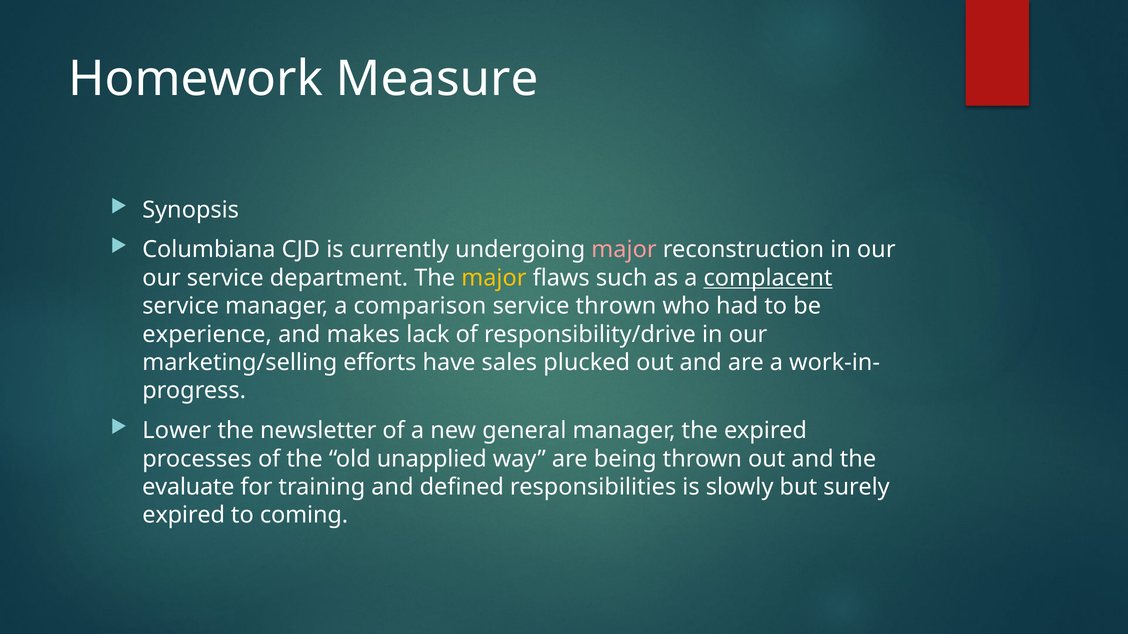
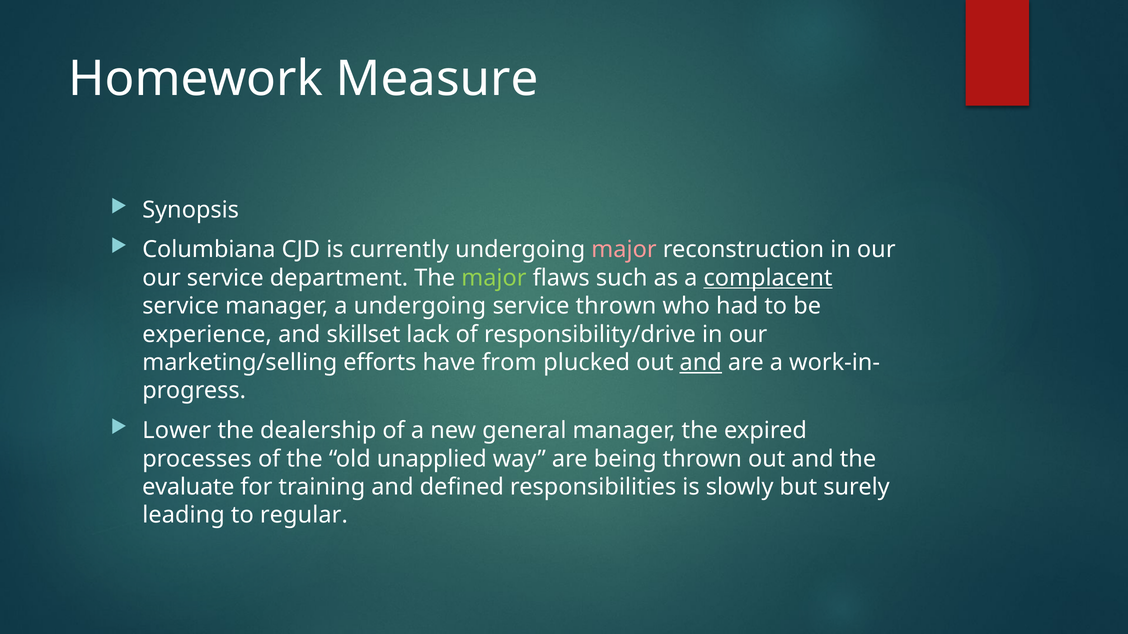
major colour: yellow -> light green (494, 278)
a comparison: comparison -> undergoing (420, 306)
makes: makes -> skillset (363, 335)
sales: sales -> from (509, 363)
and underline: none -> present (701, 363)
newsletter: newsletter -> dealership (318, 431)
expired: expired -> leading (184, 516)
coming: coming -> regular (304, 516)
